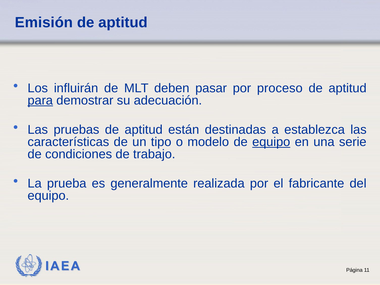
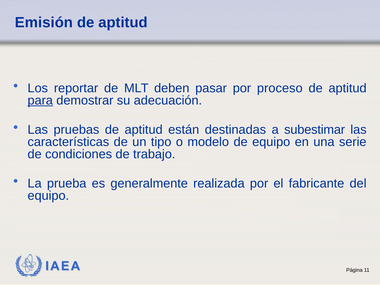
influirán: influirán -> reportar (76, 88)
establezca: establezca -> subestimar (315, 130)
equipo underline: present -> none (271, 142)
